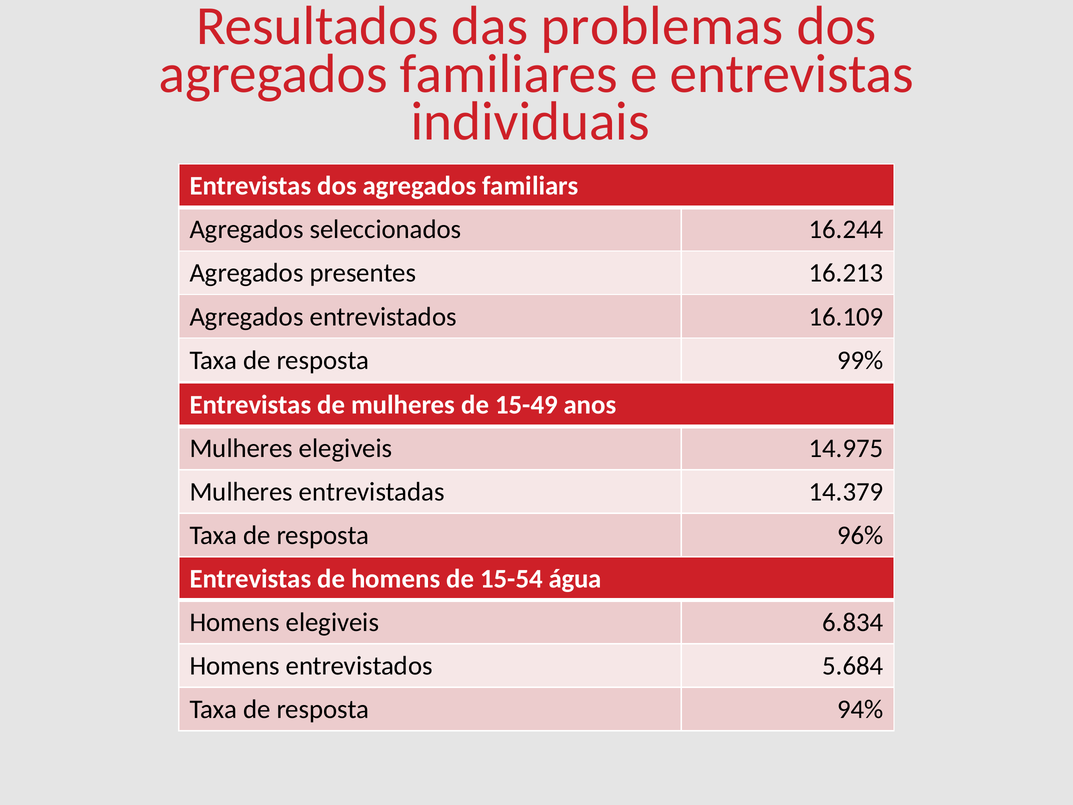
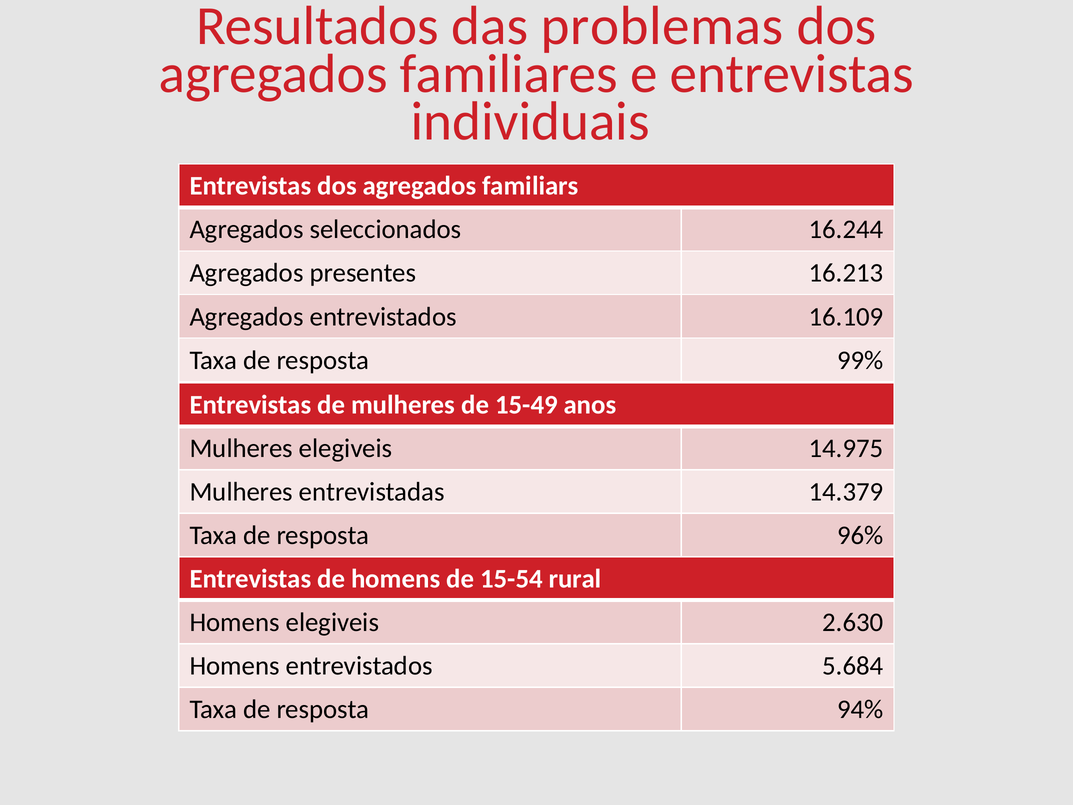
água: água -> rural (575, 579)
6.834: 6.834 -> 2.630 (853, 622)
